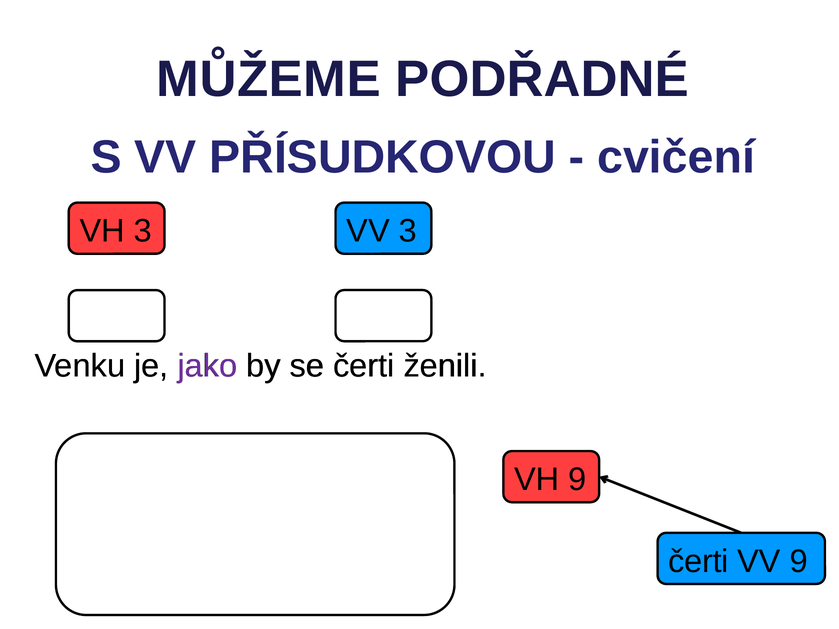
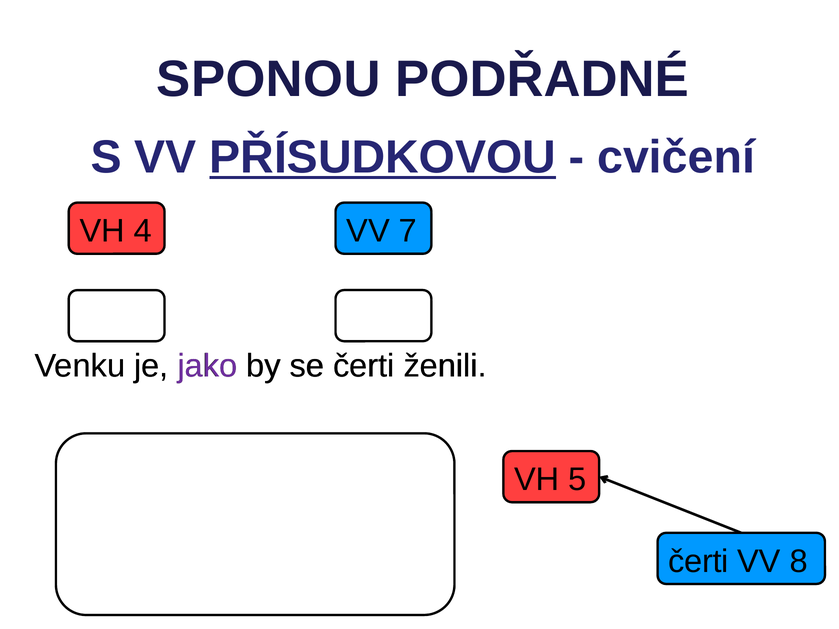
MŮŽEME: MŮŽEME -> SPONOU (269, 80)
PŘÍSUDKOVOU underline: none -> present (383, 158)
VH 3: 3 -> 4 (143, 231)
VV 3: 3 -> 7 (408, 231)
VH 9: 9 -> 5 (578, 480)
VV 9: 9 -> 8 (799, 562)
